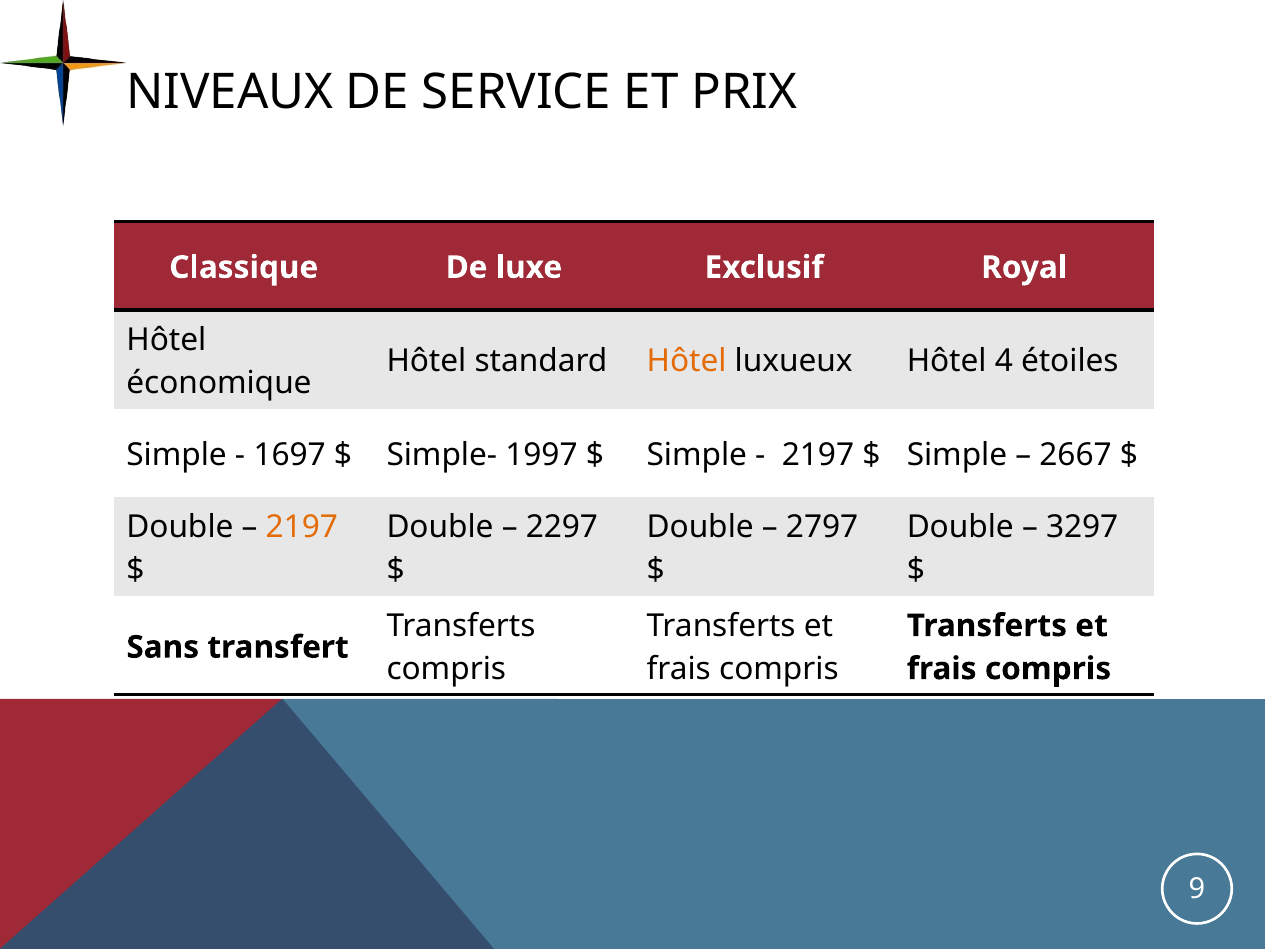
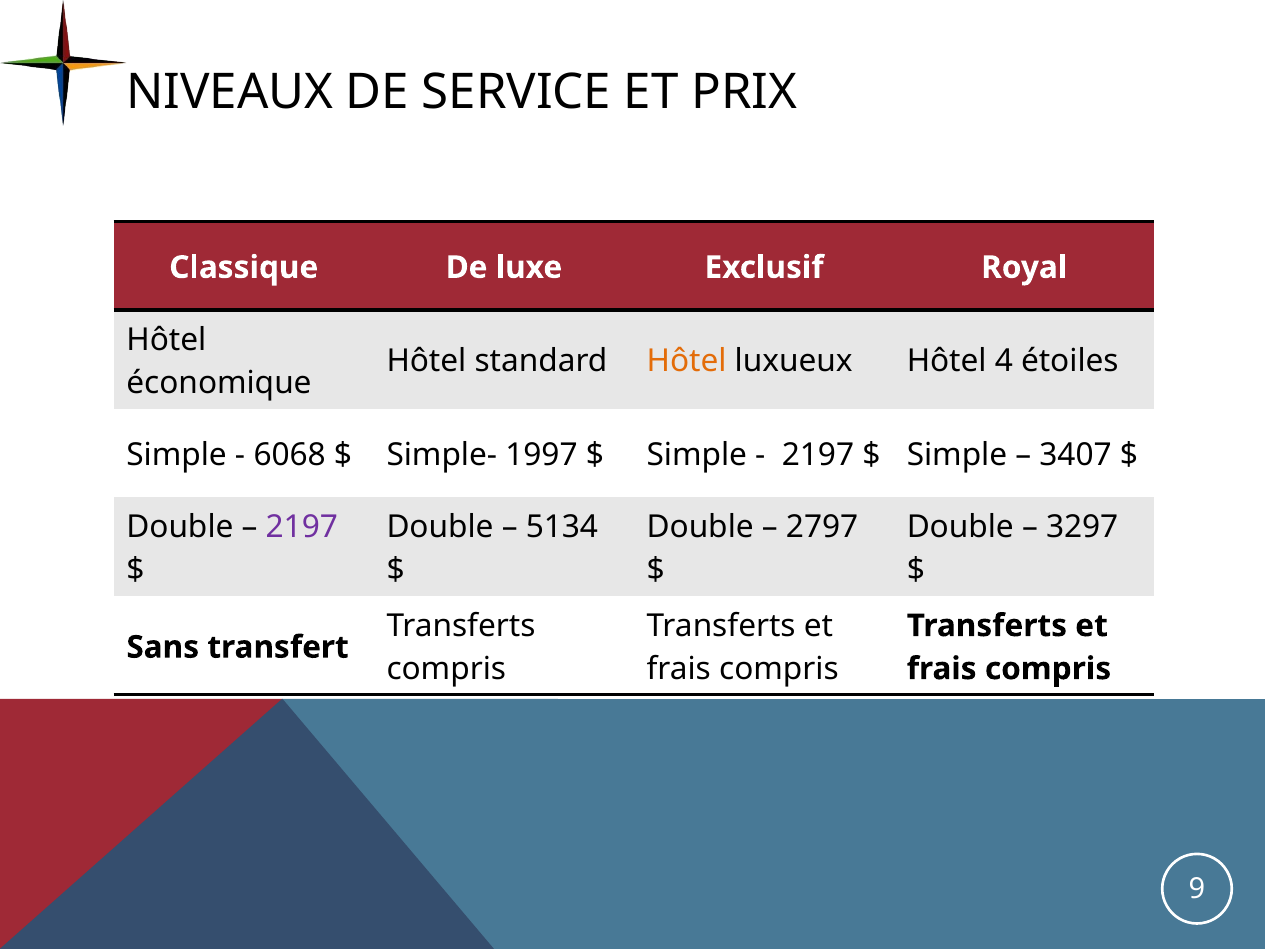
1697: 1697 -> 6068 (290, 455)
2667: 2667 -> 3407 (1076, 455)
2197 colour: orange -> purple (302, 527)
2297: 2297 -> 5134 (562, 527)
